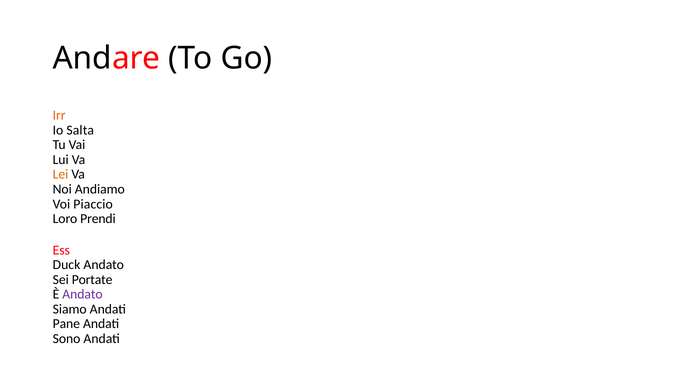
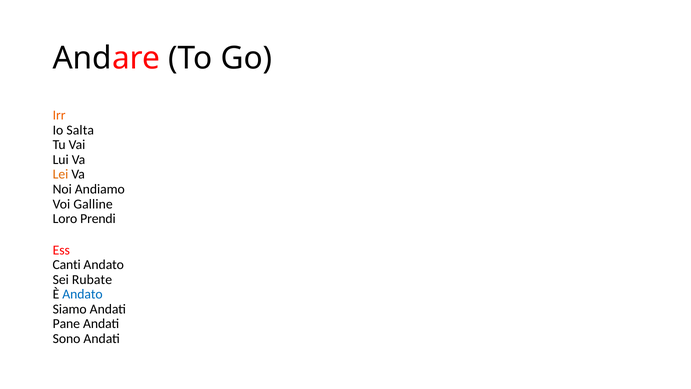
Piaccio: Piaccio -> Galline (93, 204)
Duck: Duck -> Canti (67, 265)
Portate: Portate -> Rubate (92, 279)
Andato colour: purple -> blue (83, 294)
